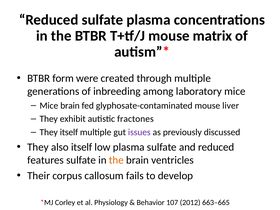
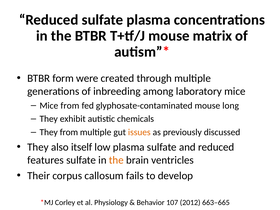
Mice brain: brain -> from (70, 106)
liver: liver -> long (231, 106)
fractones: fractones -> chemicals (135, 119)
They itself: itself -> from (69, 132)
issues colour: purple -> orange (139, 132)
